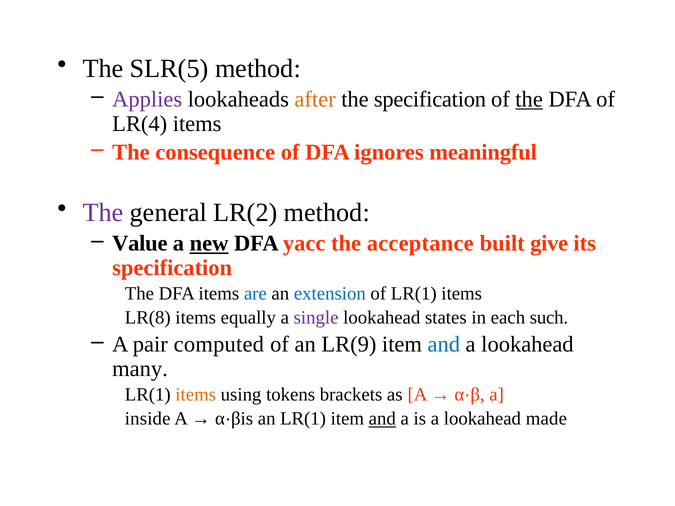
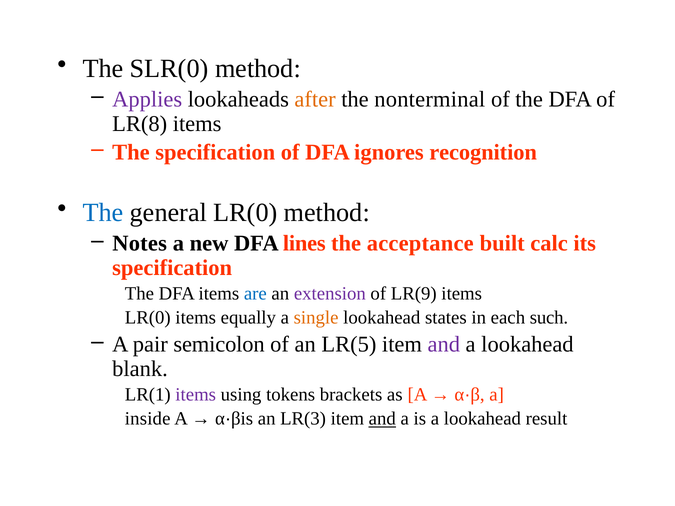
SLR(5: SLR(5 -> SLR(0 (169, 69)
the specification: specification -> nonterminal (430, 99)
the underline: present -> none (529, 99)
LR(4: LR(4 -> LR(8 (140, 124)
The consequence: consequence -> specification (215, 152)
meaningful: meaningful -> recognition (483, 152)
The colour: purple -> blue (103, 213)
general LR(2: LR(2 -> LR(0 (245, 213)
Value: Value -> Notes (140, 244)
new underline: present -> none (209, 244)
yacc: yacc -> lines (304, 244)
give: give -> calc (549, 244)
extension colour: blue -> purple (330, 294)
of LR(1: LR(1 -> LR(9 (414, 294)
LR(8: LR(8 -> LR(0 (148, 318)
single colour: purple -> orange (316, 318)
computed: computed -> semicolon (219, 345)
LR(9: LR(9 -> LR(5 (349, 345)
and colour: blue -> purple (444, 345)
many: many -> blank (140, 369)
items colour: orange -> purple (196, 395)
an LR(1: LR(1 -> LR(3 (303, 419)
made: made -> result (547, 419)
